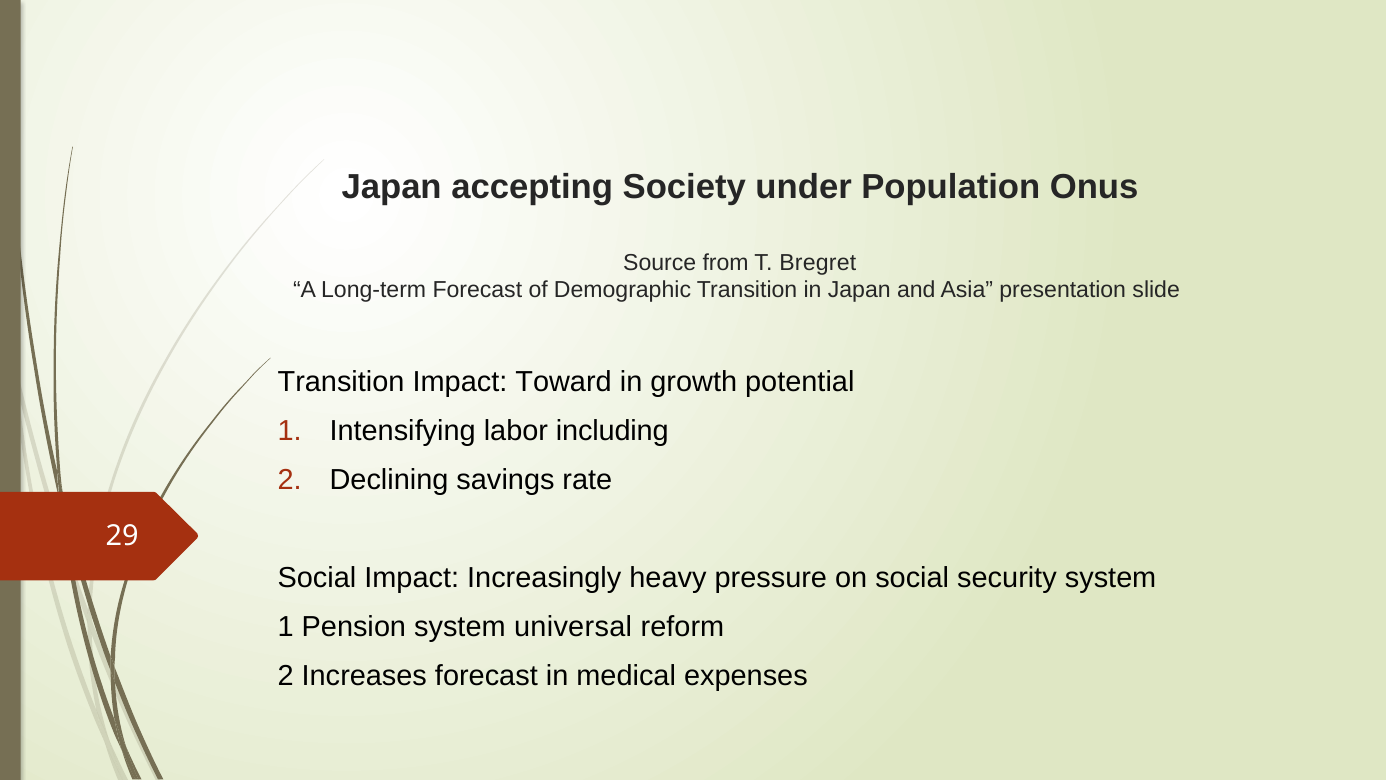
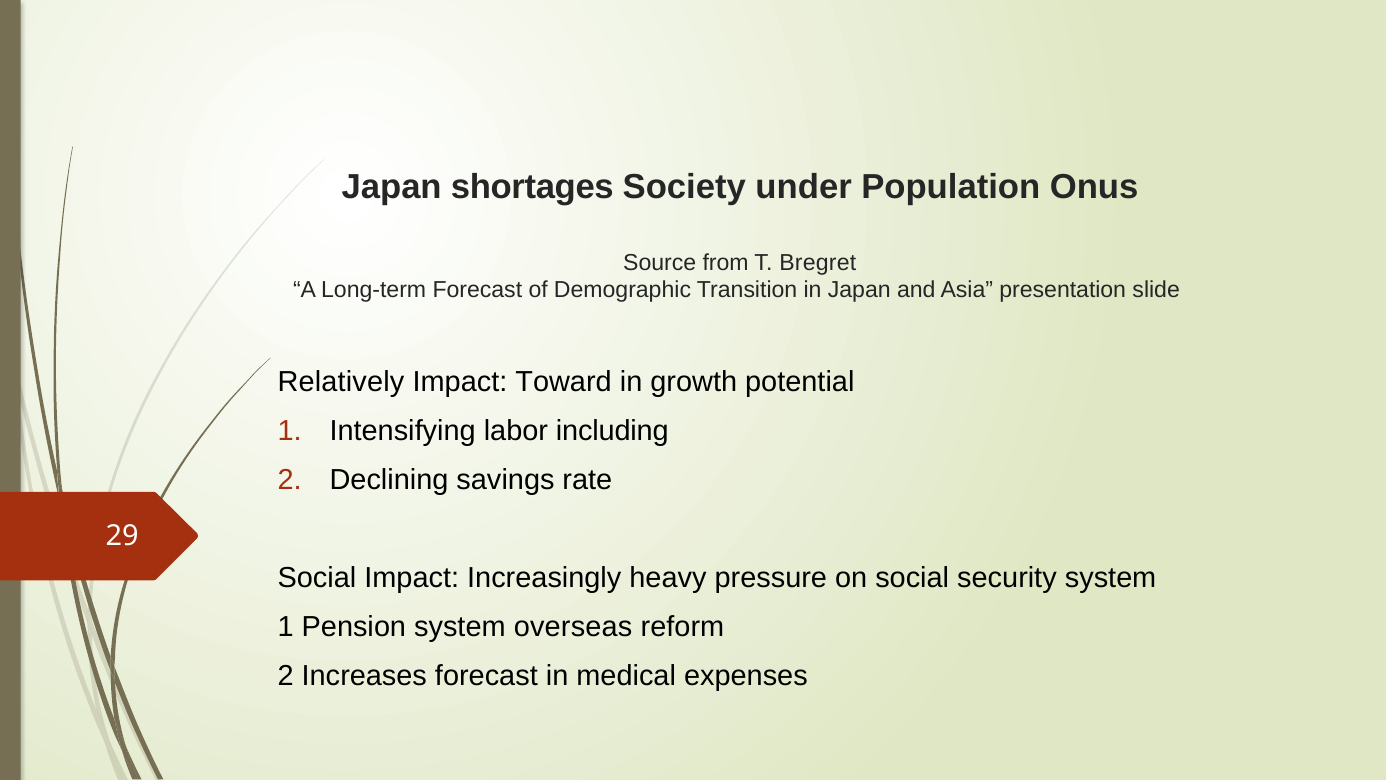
accepting: accepting -> shortages (532, 187)
Transition: Transition -> Relatively (341, 381)
universal: universal -> overseas (573, 627)
